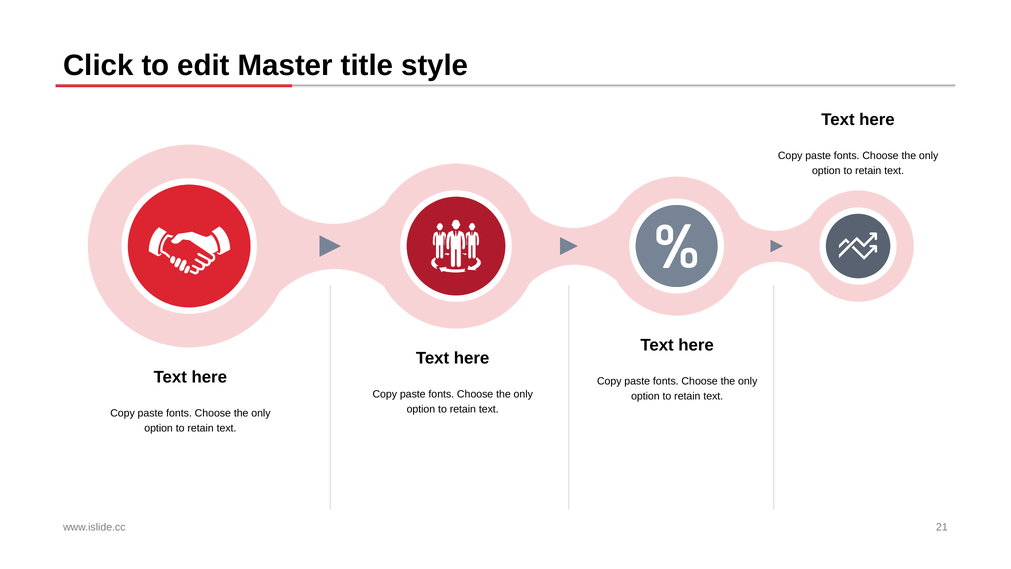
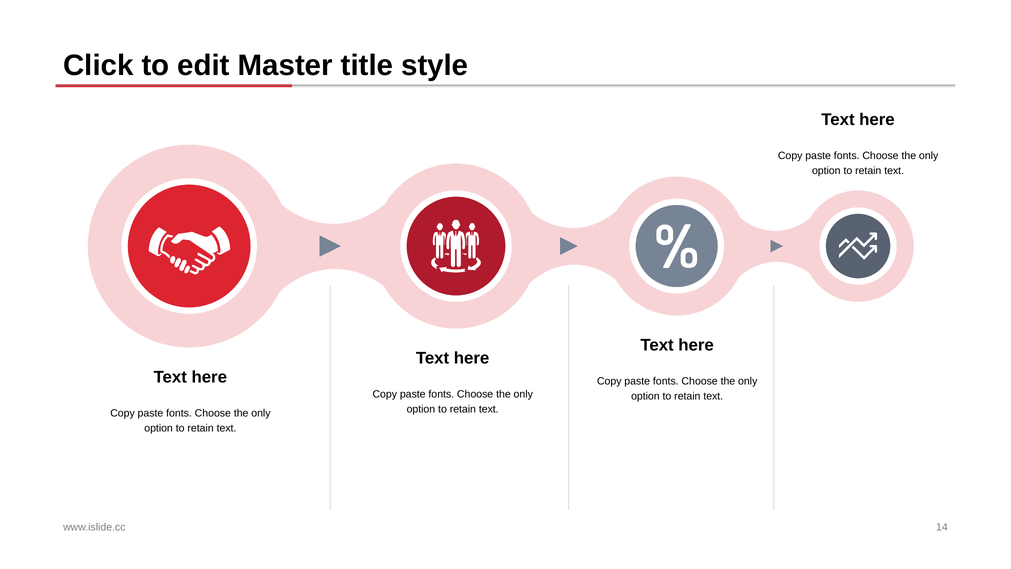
21: 21 -> 14 (942, 527)
